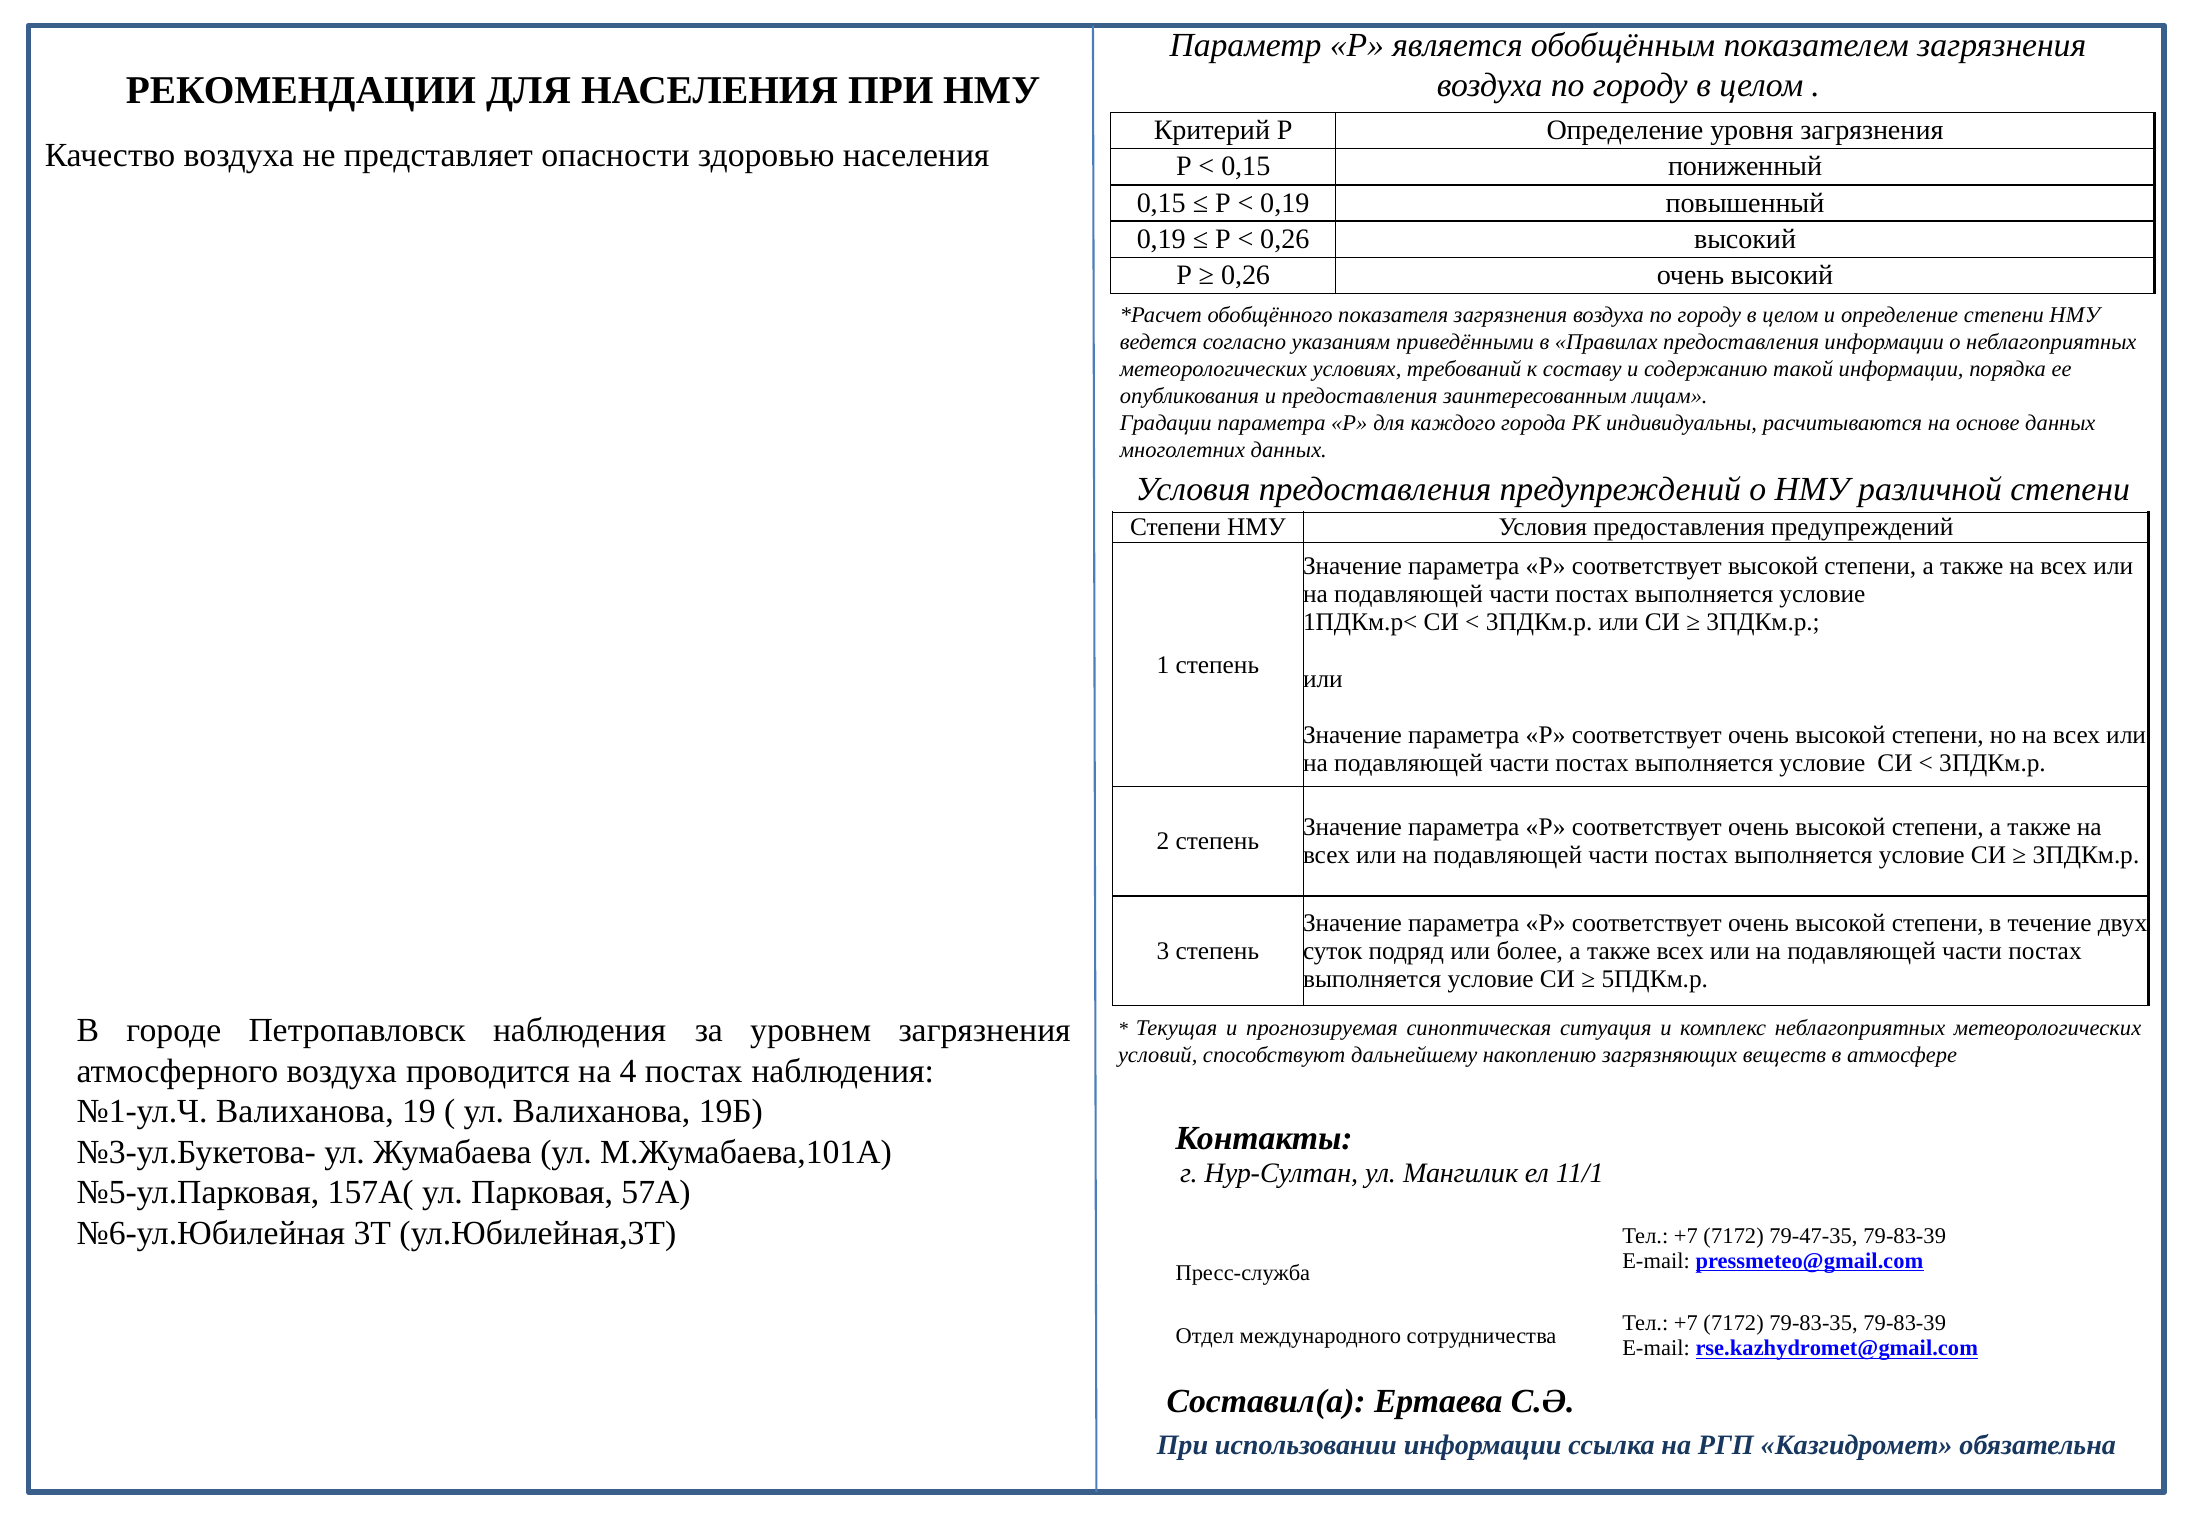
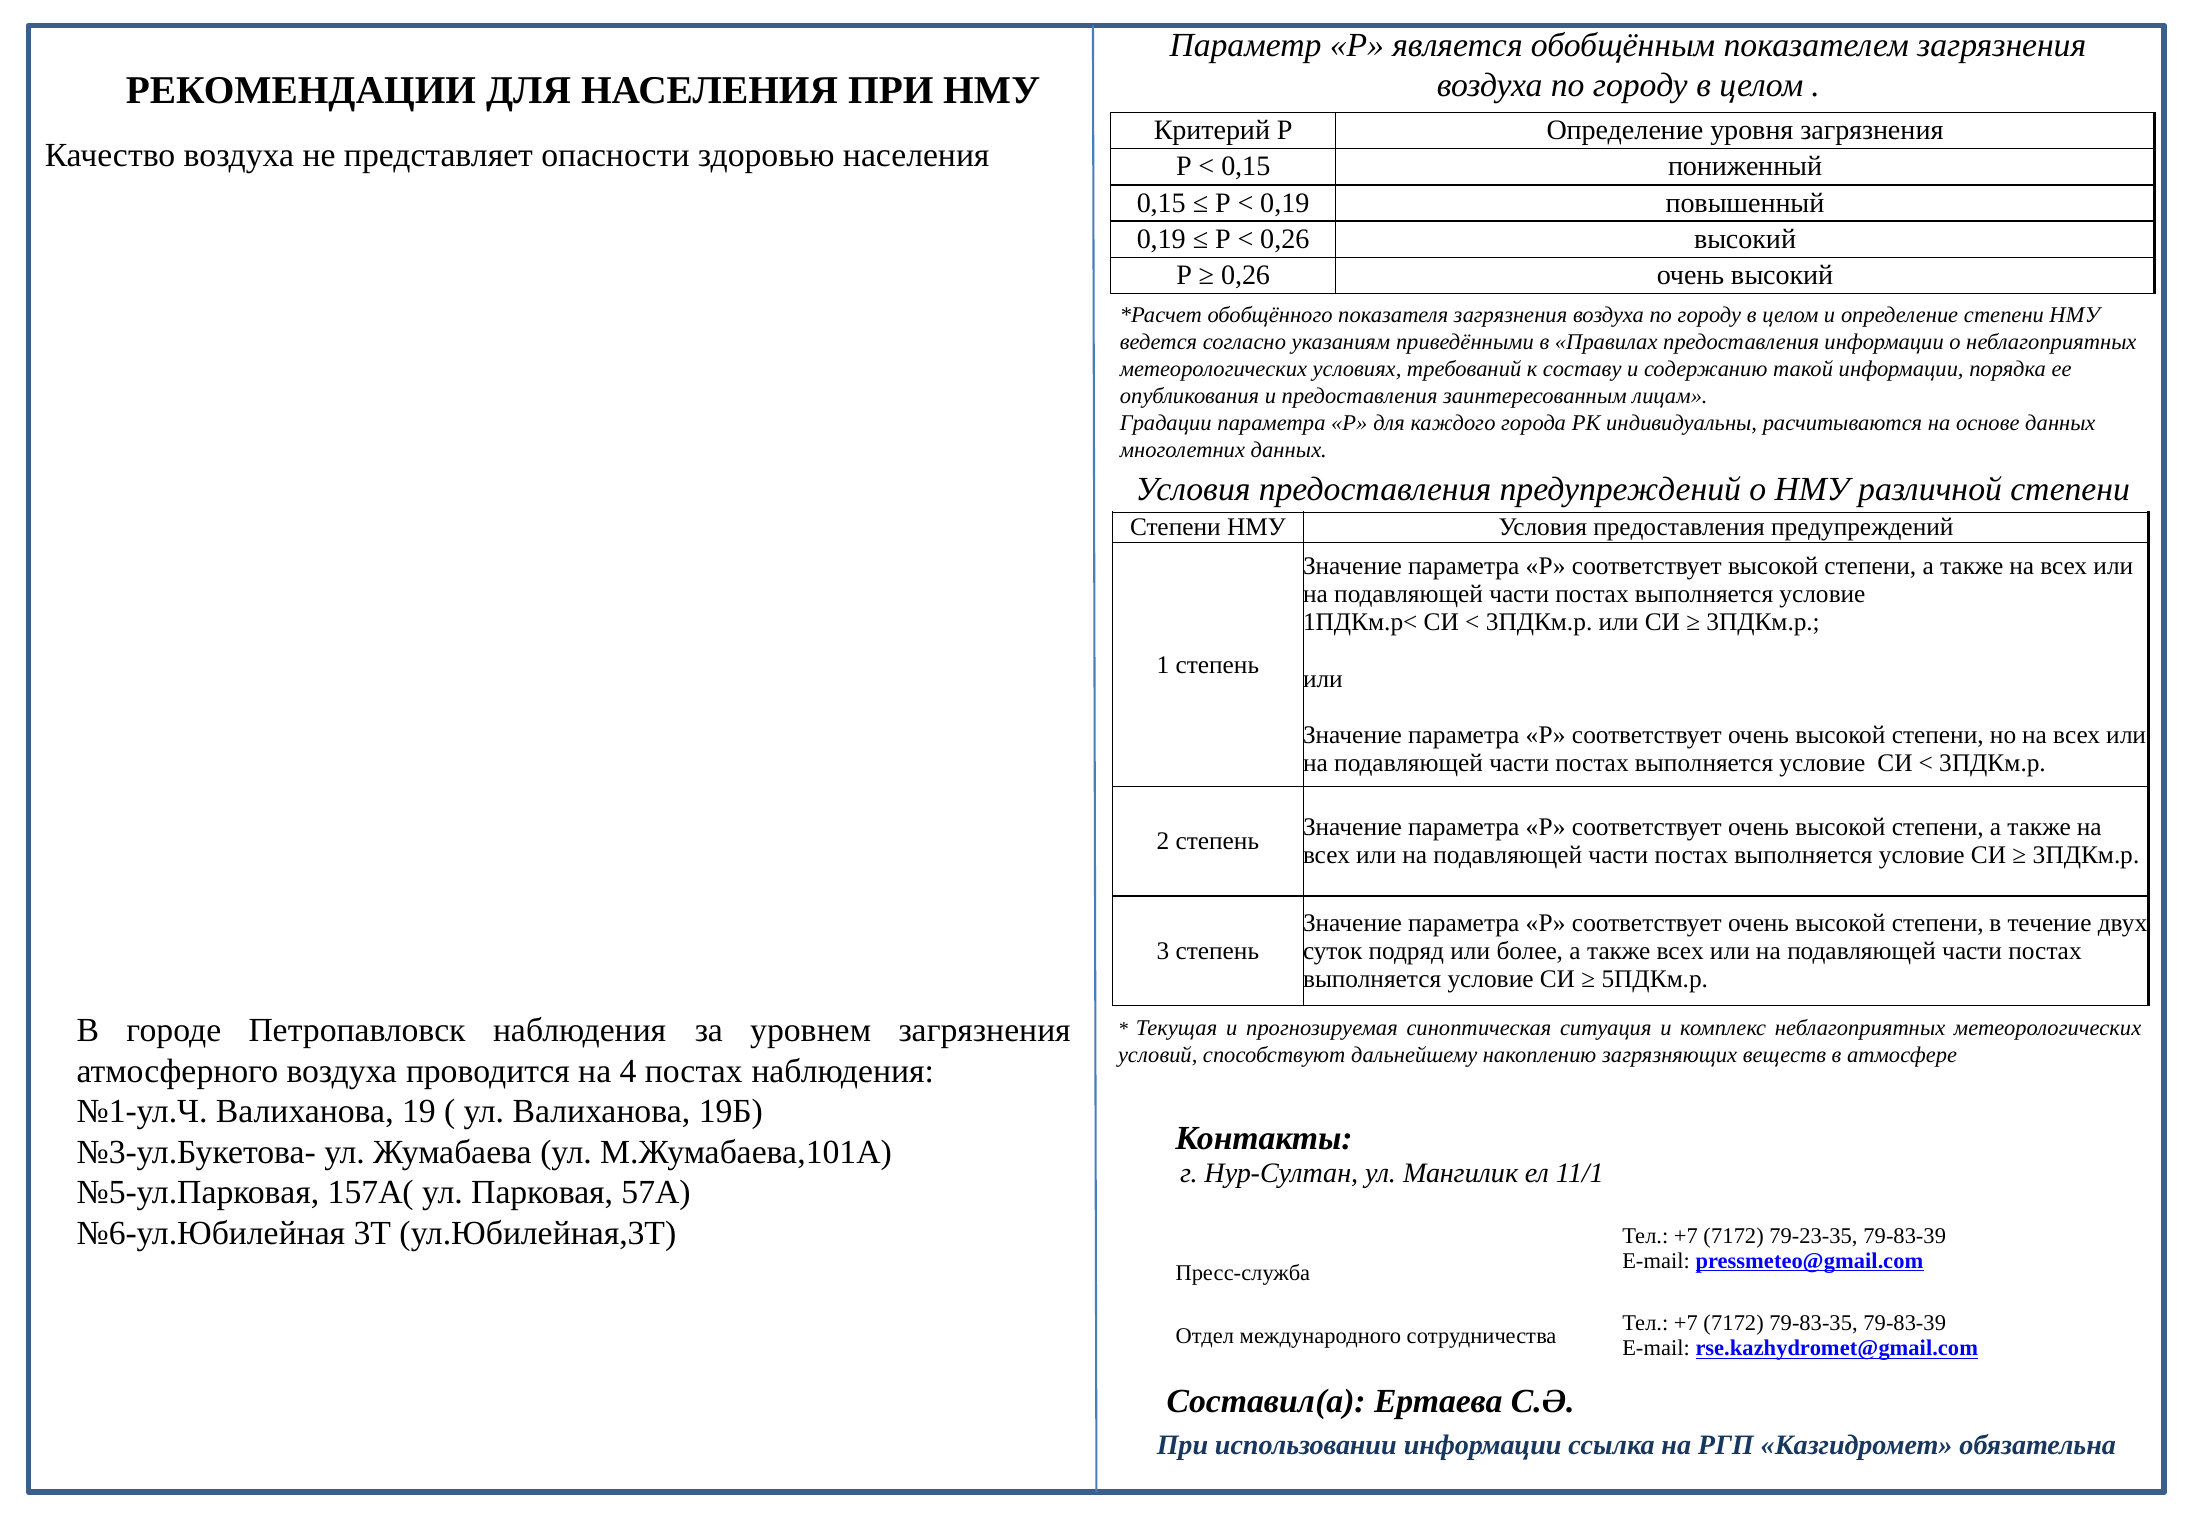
79-47-35: 79-47-35 -> 79-23-35 (1814, 1236)
